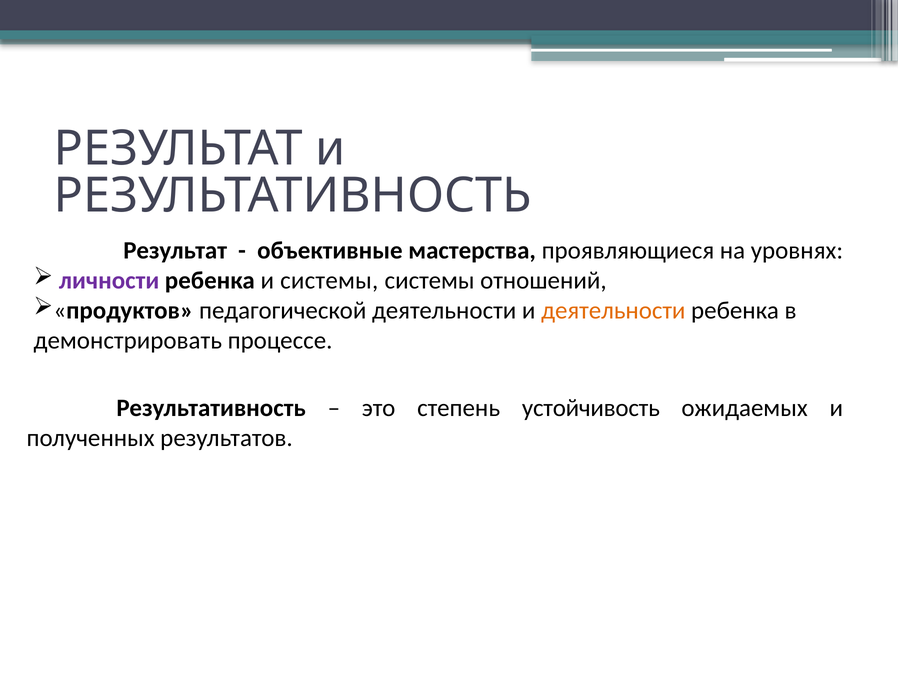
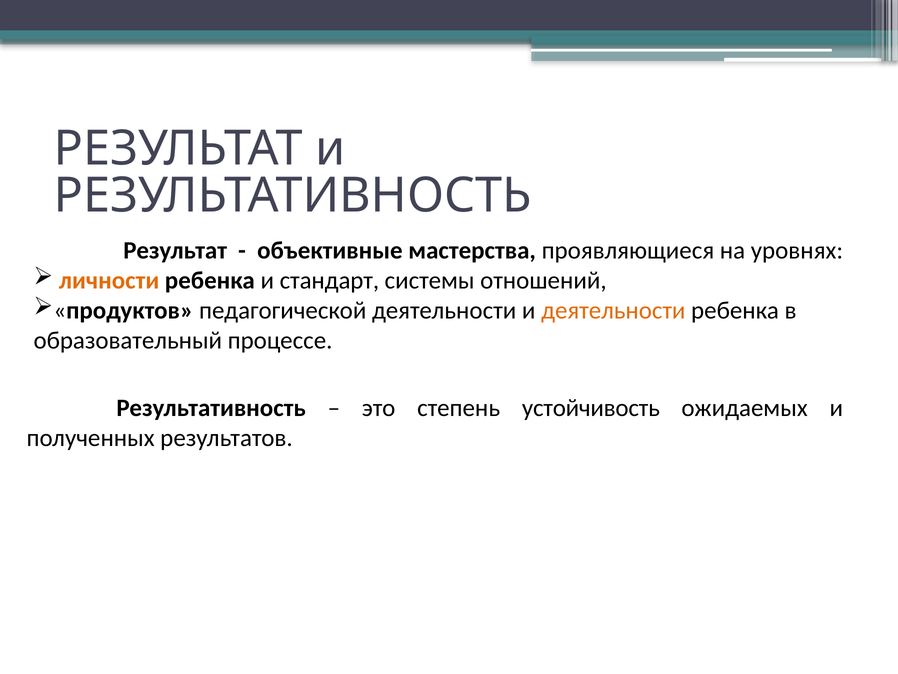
личности colour: purple -> orange (109, 280)
и системы: системы -> стандарт (329, 280)
демонстрировать: демонстрировать -> образовательный (128, 340)
